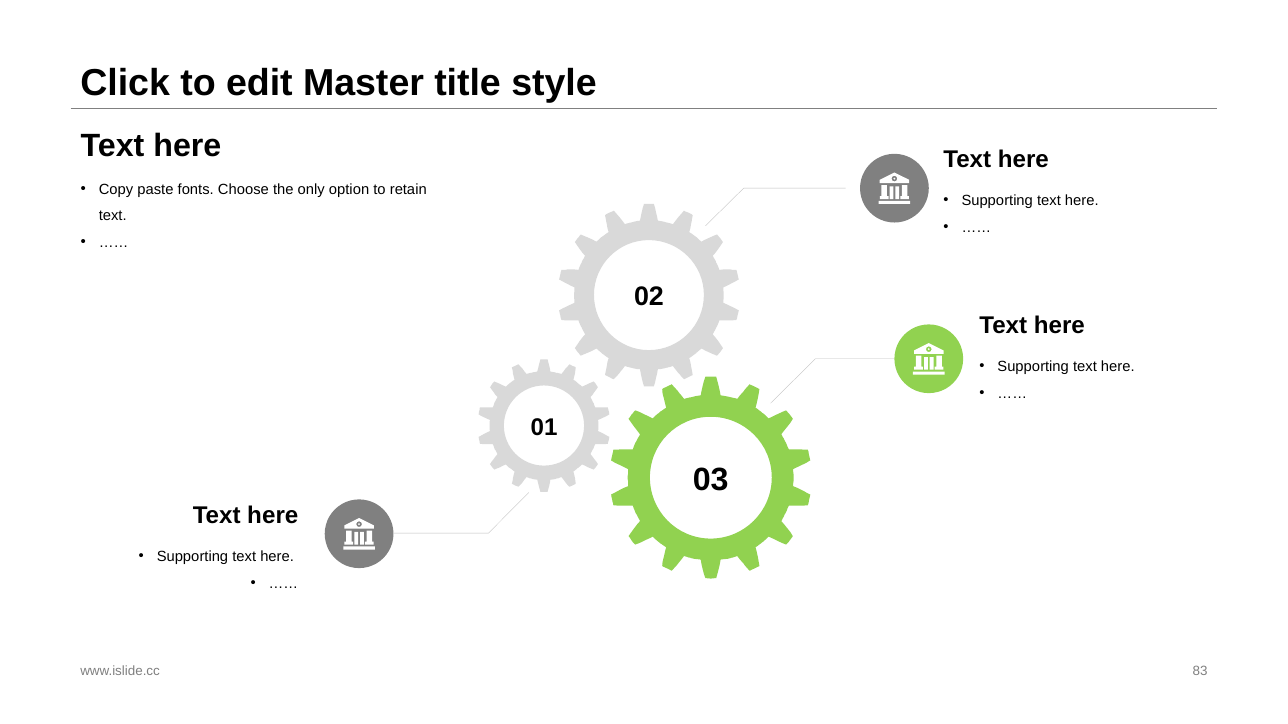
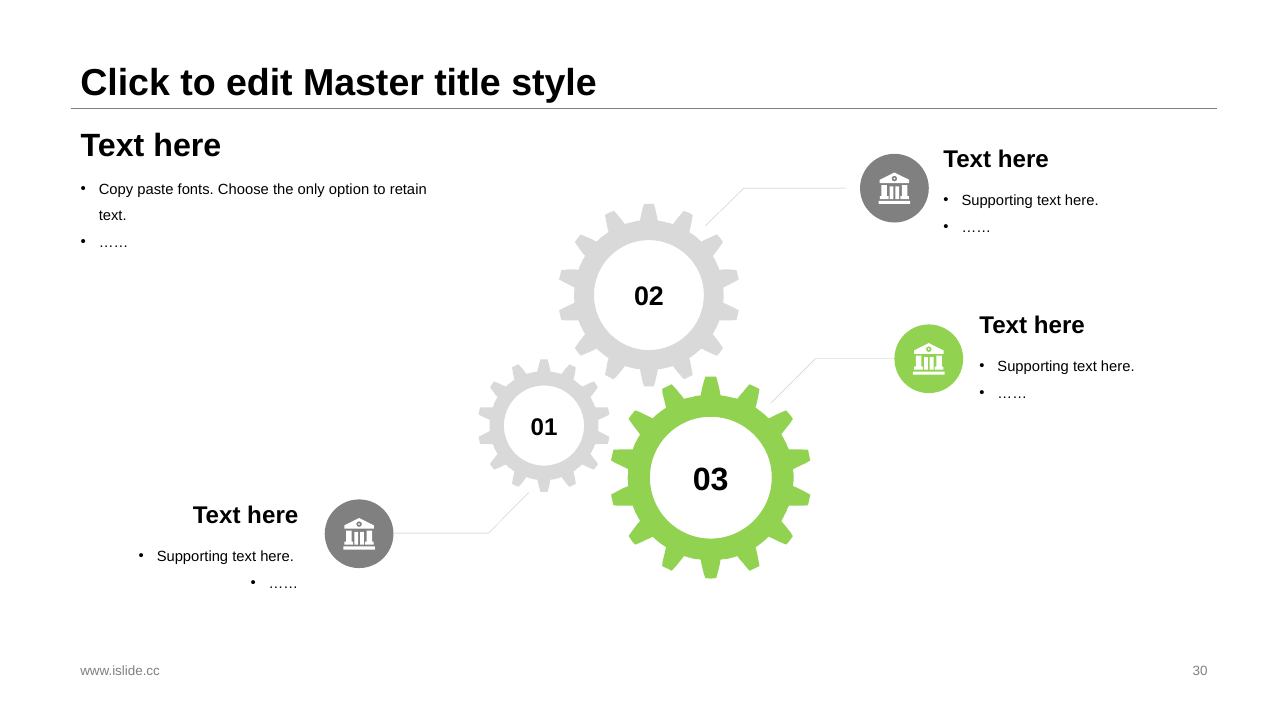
83: 83 -> 30 (1200, 671)
